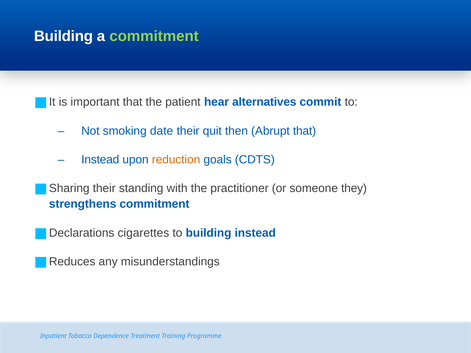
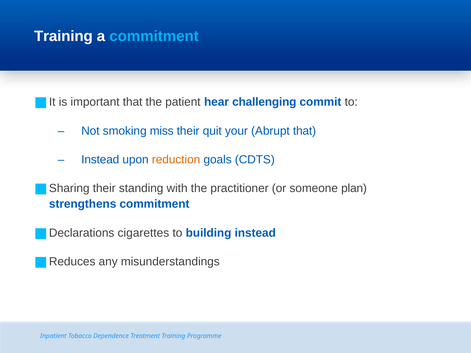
Building: Building -> Training (63, 36)
commitment colour: light green -> light blue (154, 36)
alternatives: alternatives -> challenging (264, 102)
date: date -> miss (162, 131)
then: then -> your (236, 131)
they: they -> plan (354, 188)
